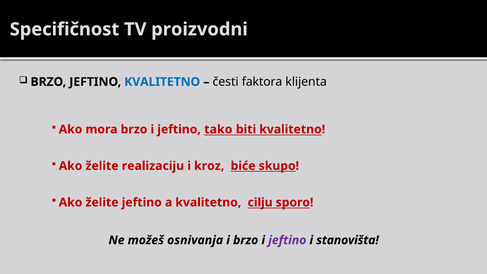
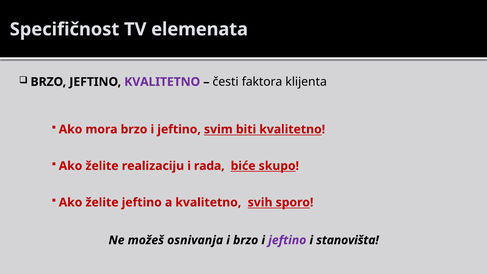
proizvodni: proizvodni -> elemenata (200, 29)
KVALITETNO colour: blue -> purple (162, 82)
tako: tako -> svim (218, 129)
kroz: kroz -> rada (209, 166)
cilju: cilju -> svih (260, 202)
